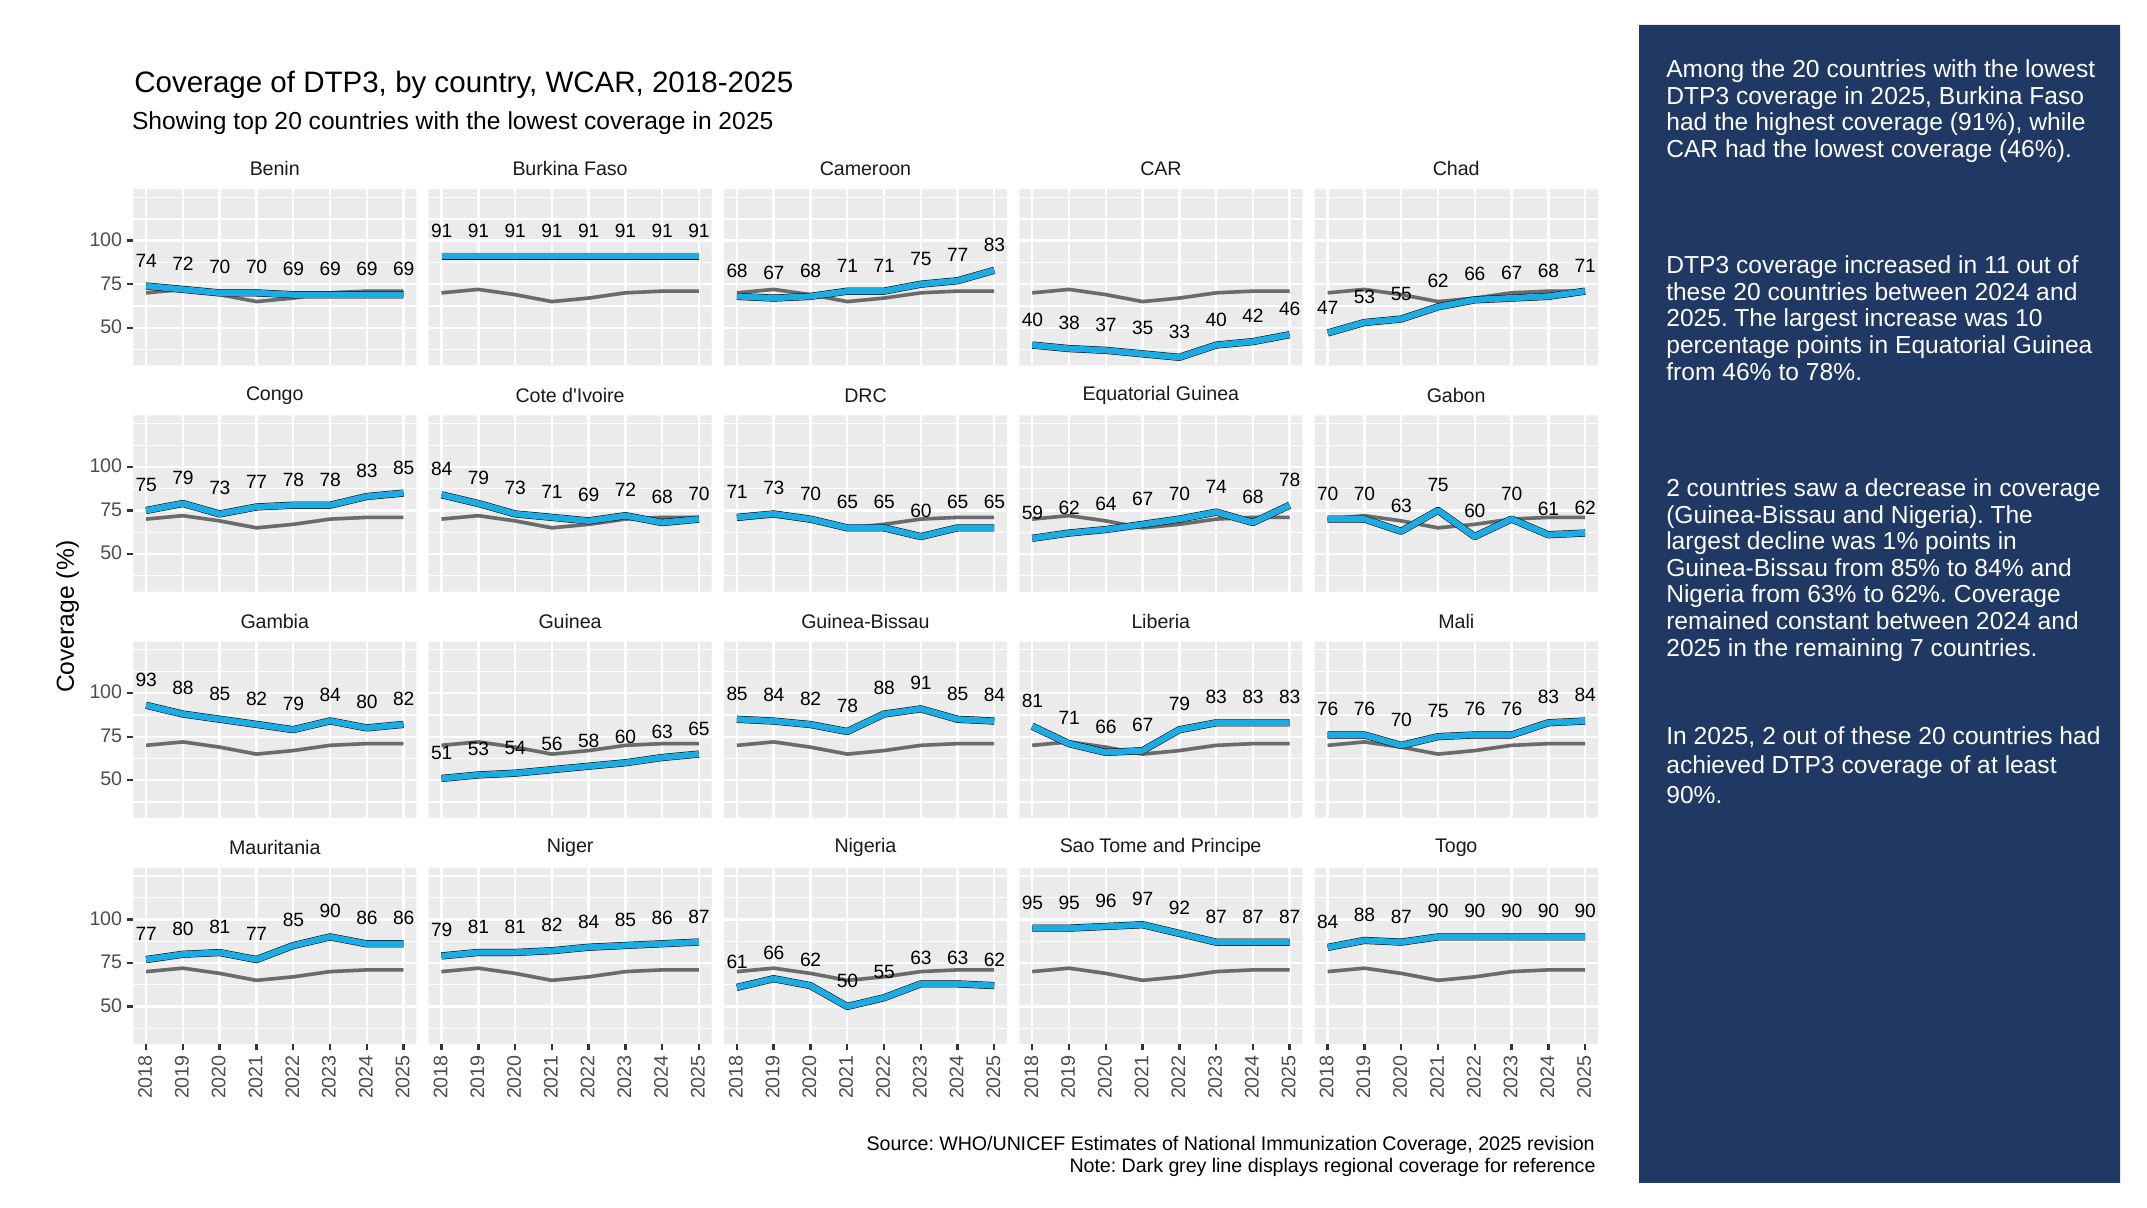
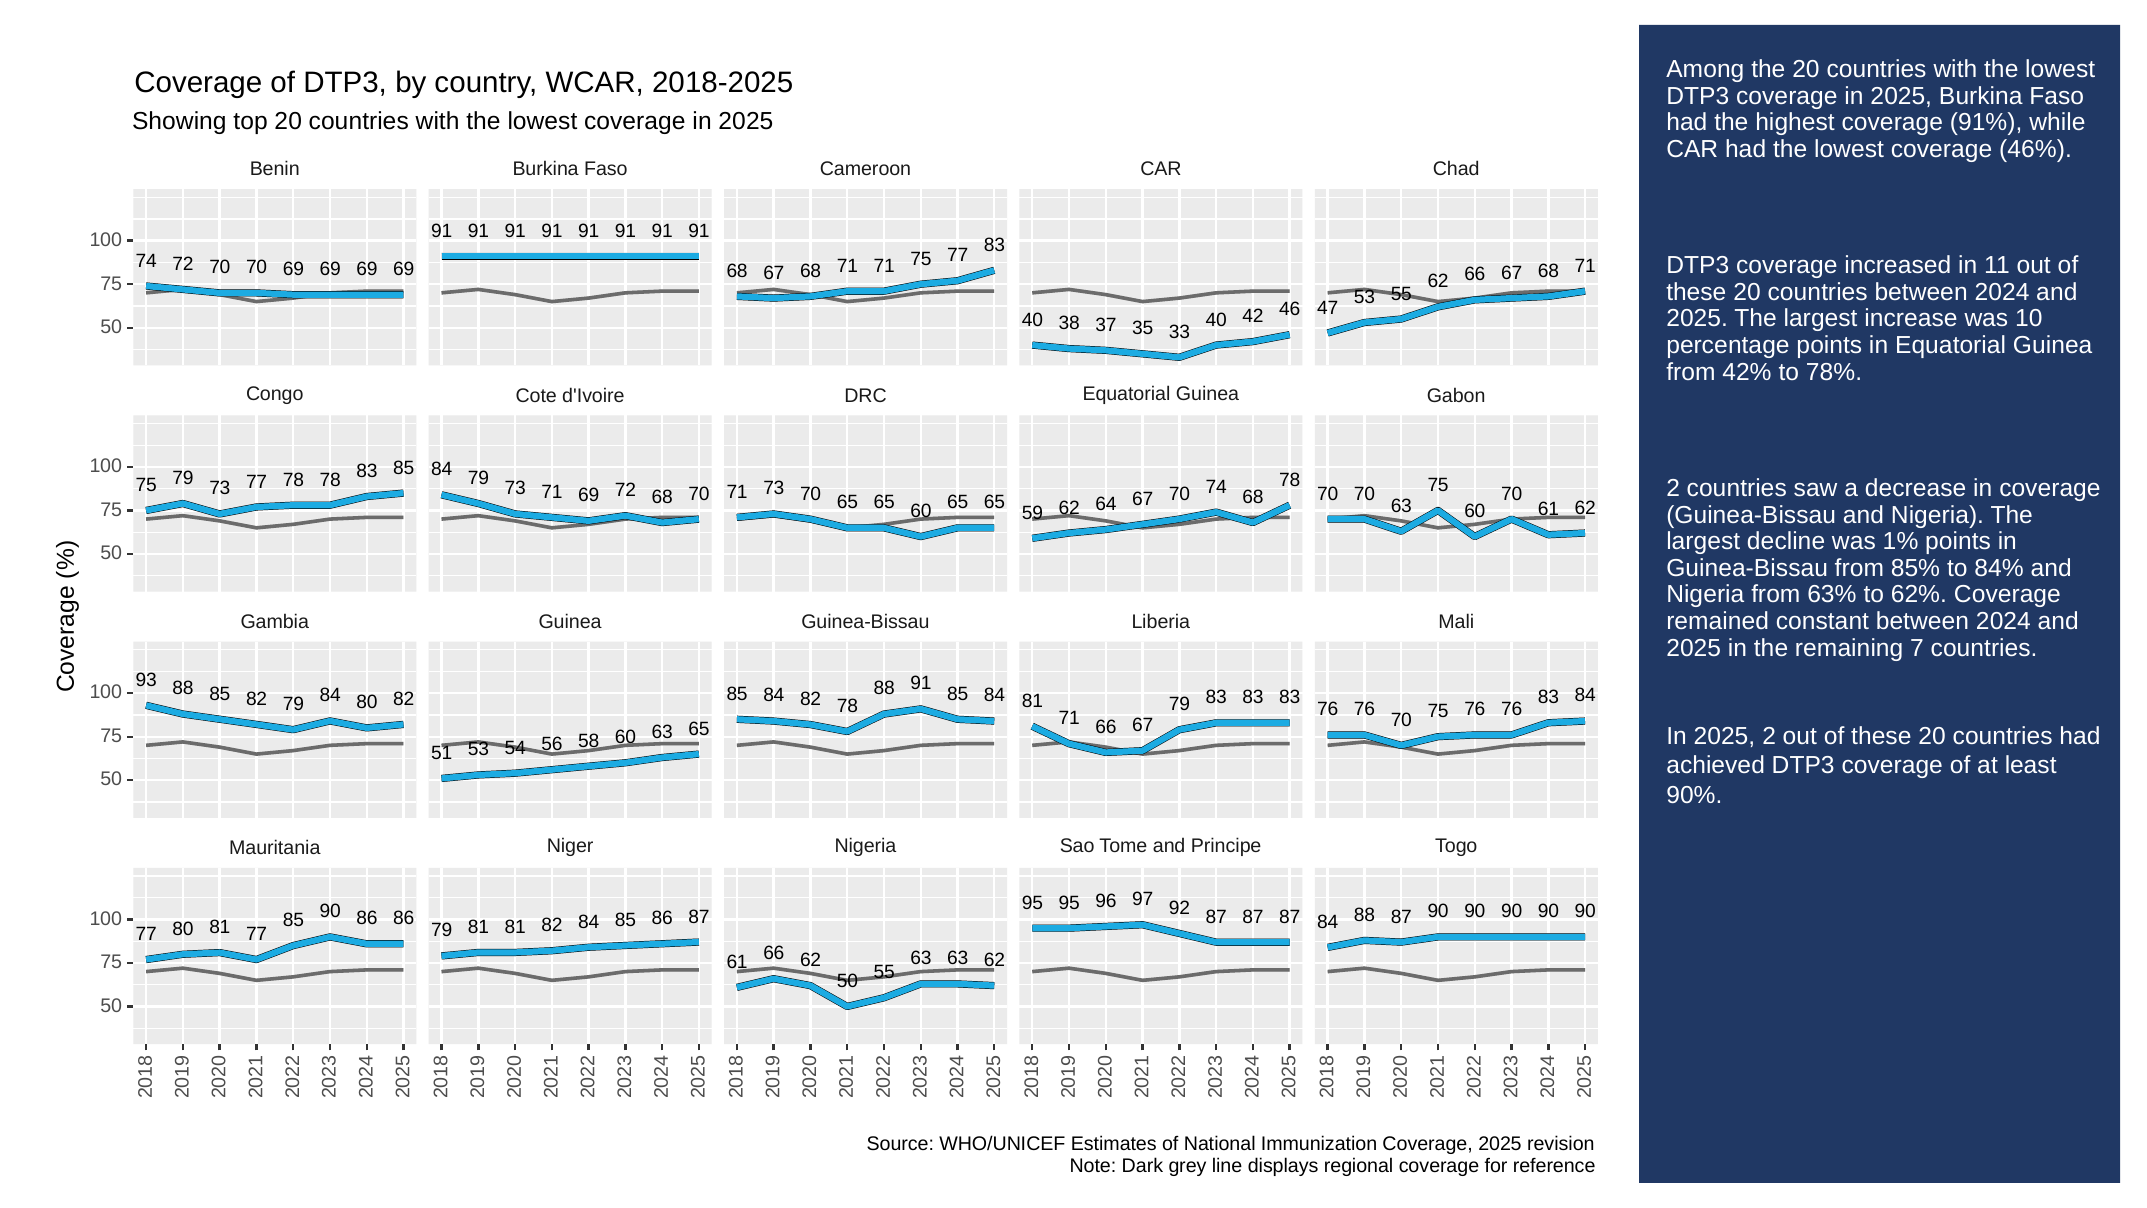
from 46%: 46% -> 42% (1747, 372)
